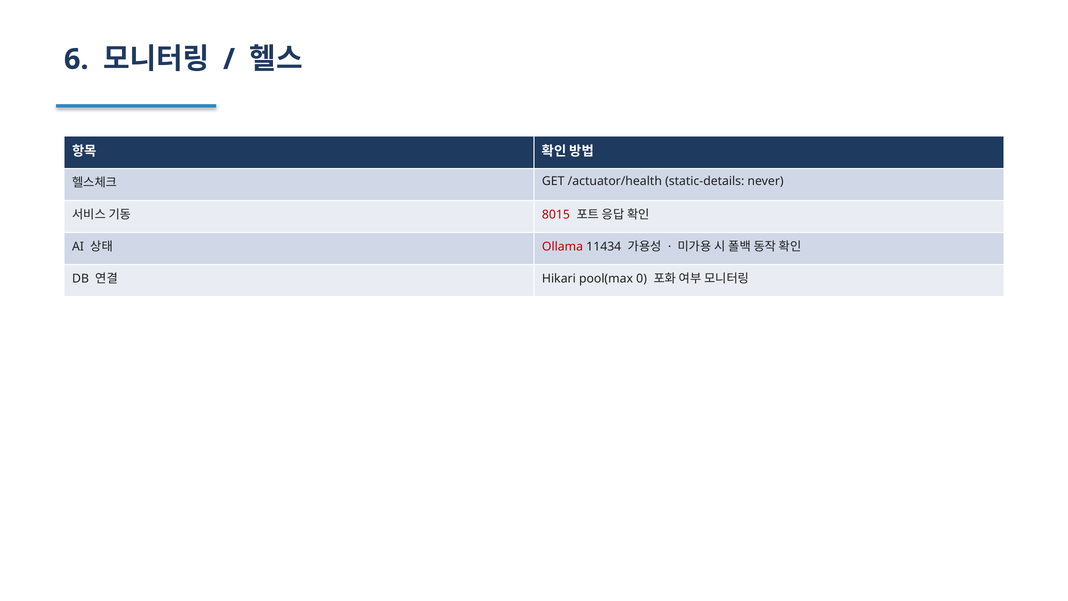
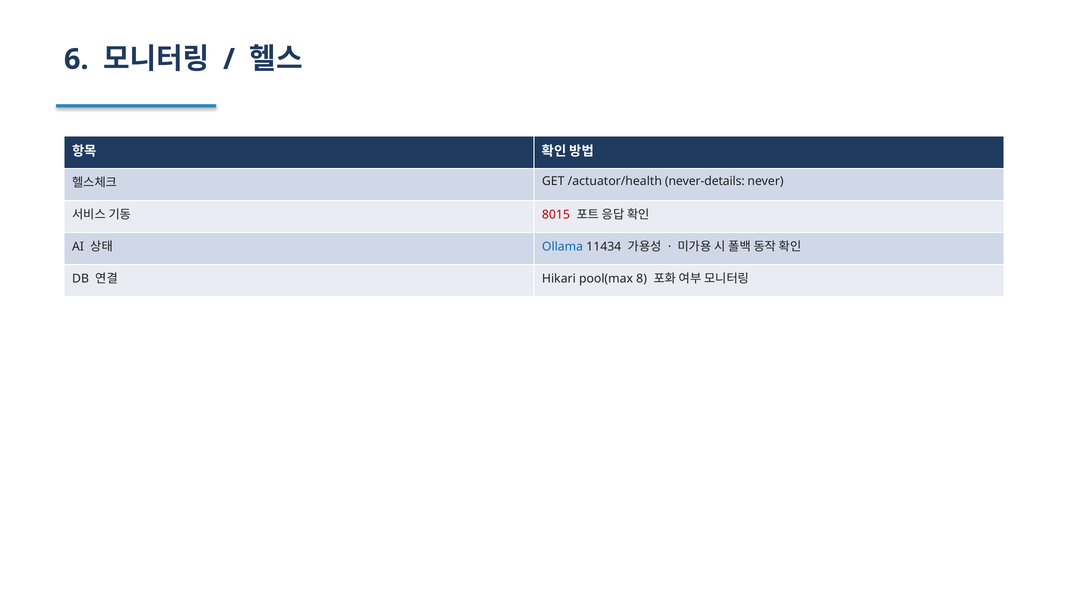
static-details: static-details -> never-details (705, 181)
Ollama colour: red -> blue (562, 247)
0: 0 -> 8 (642, 279)
